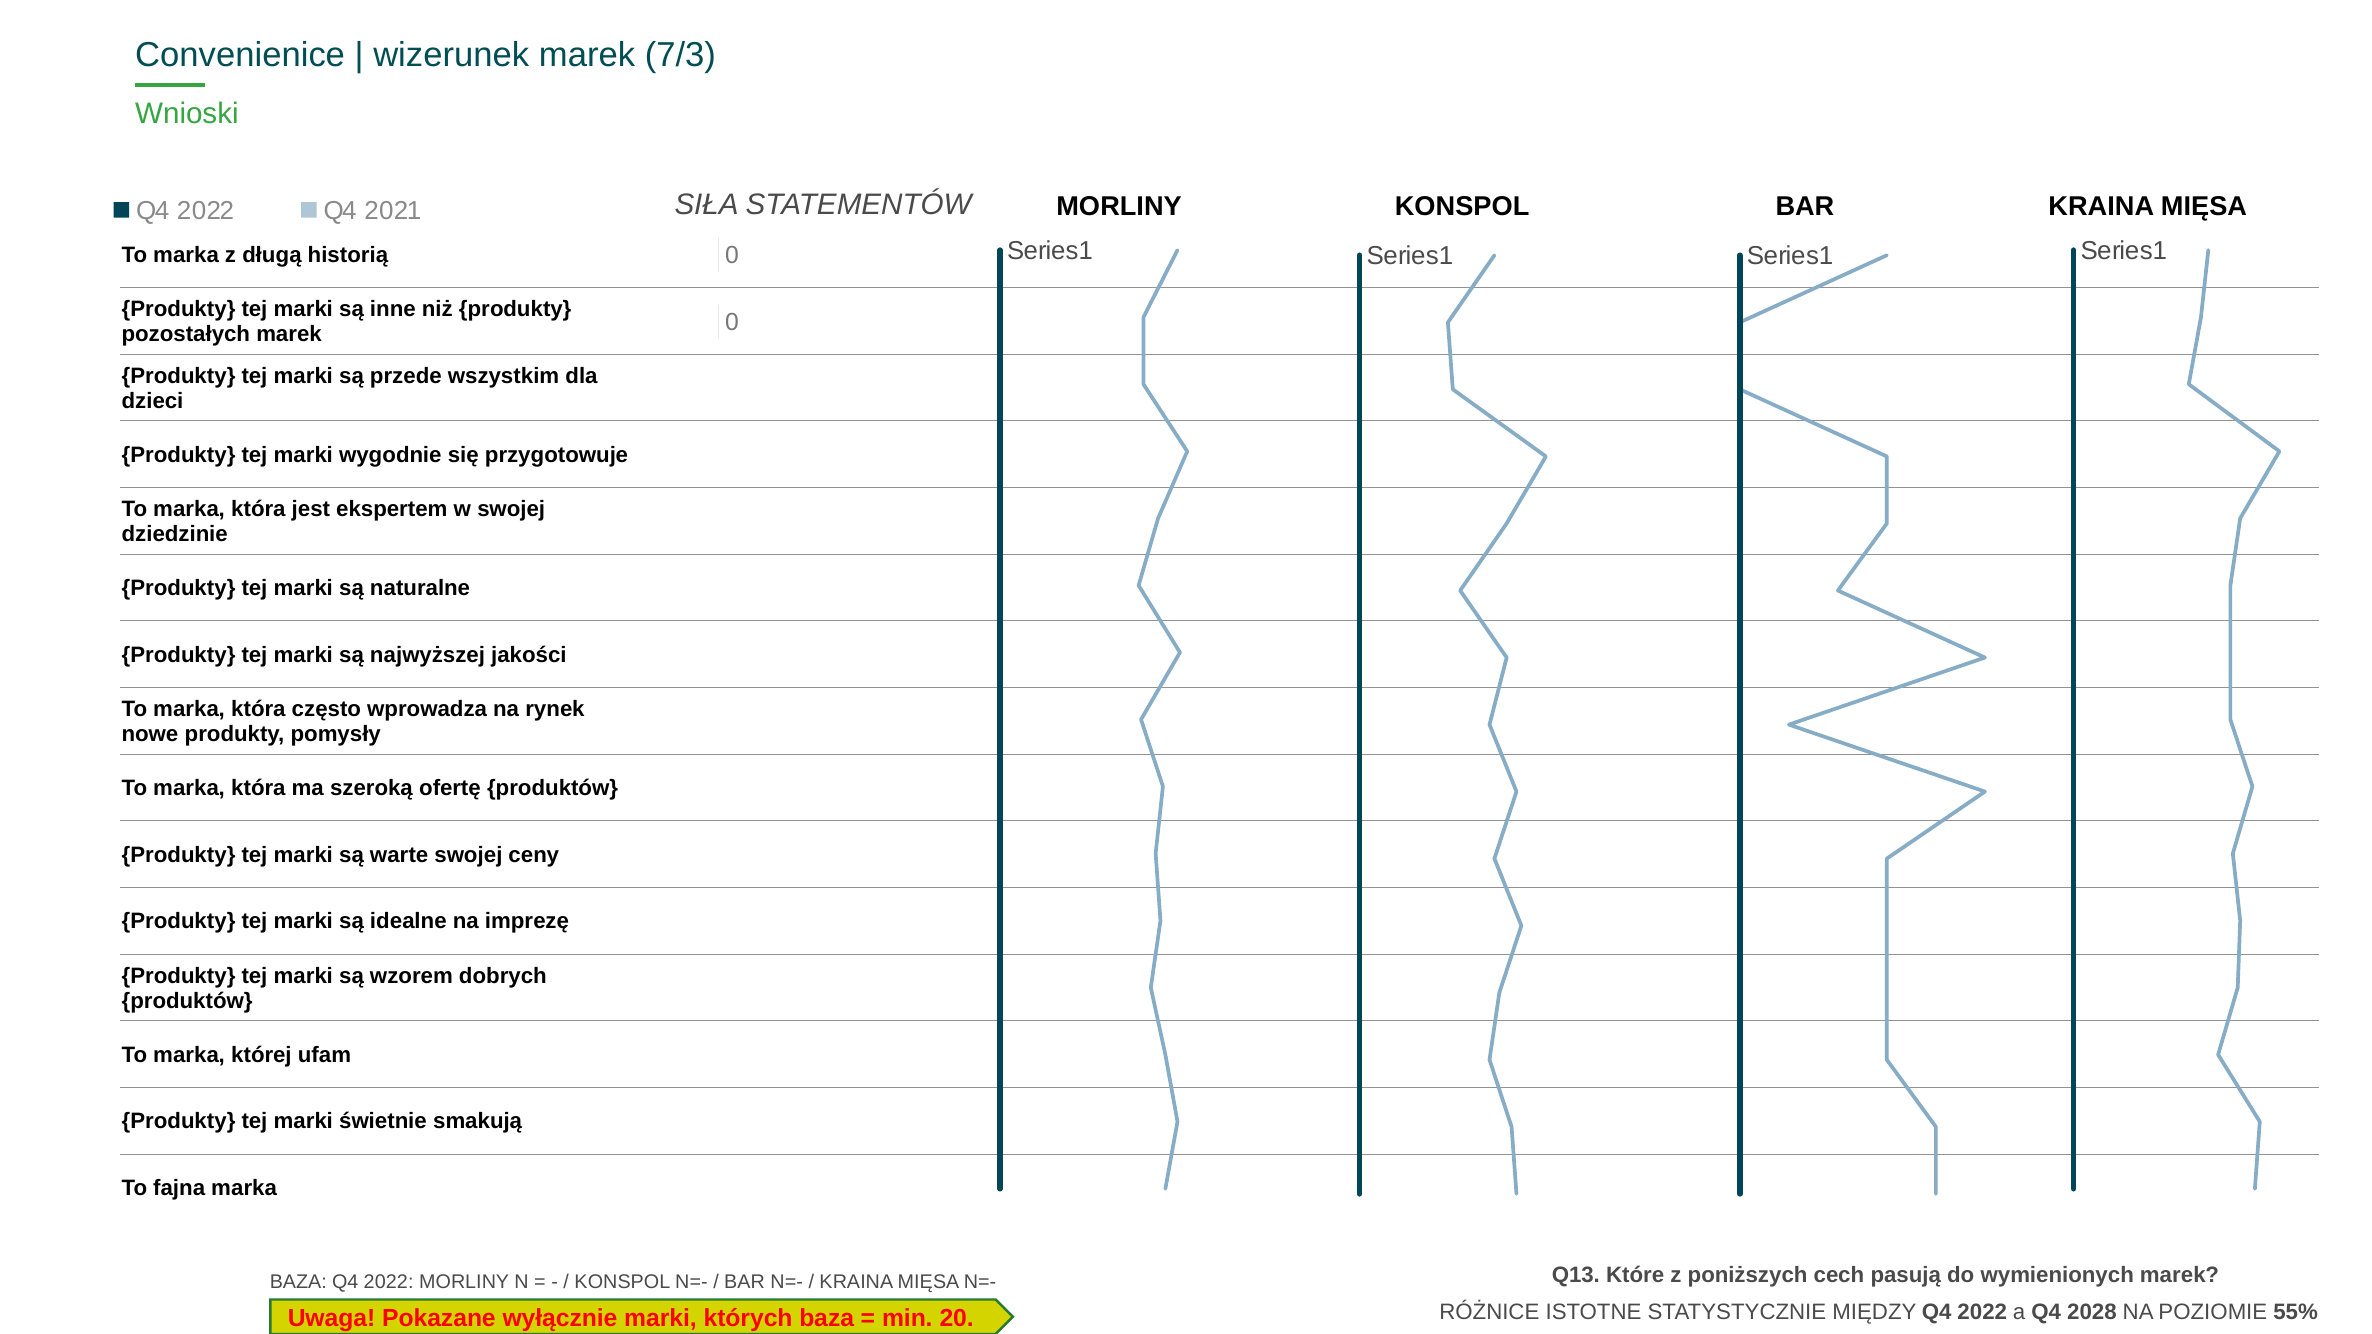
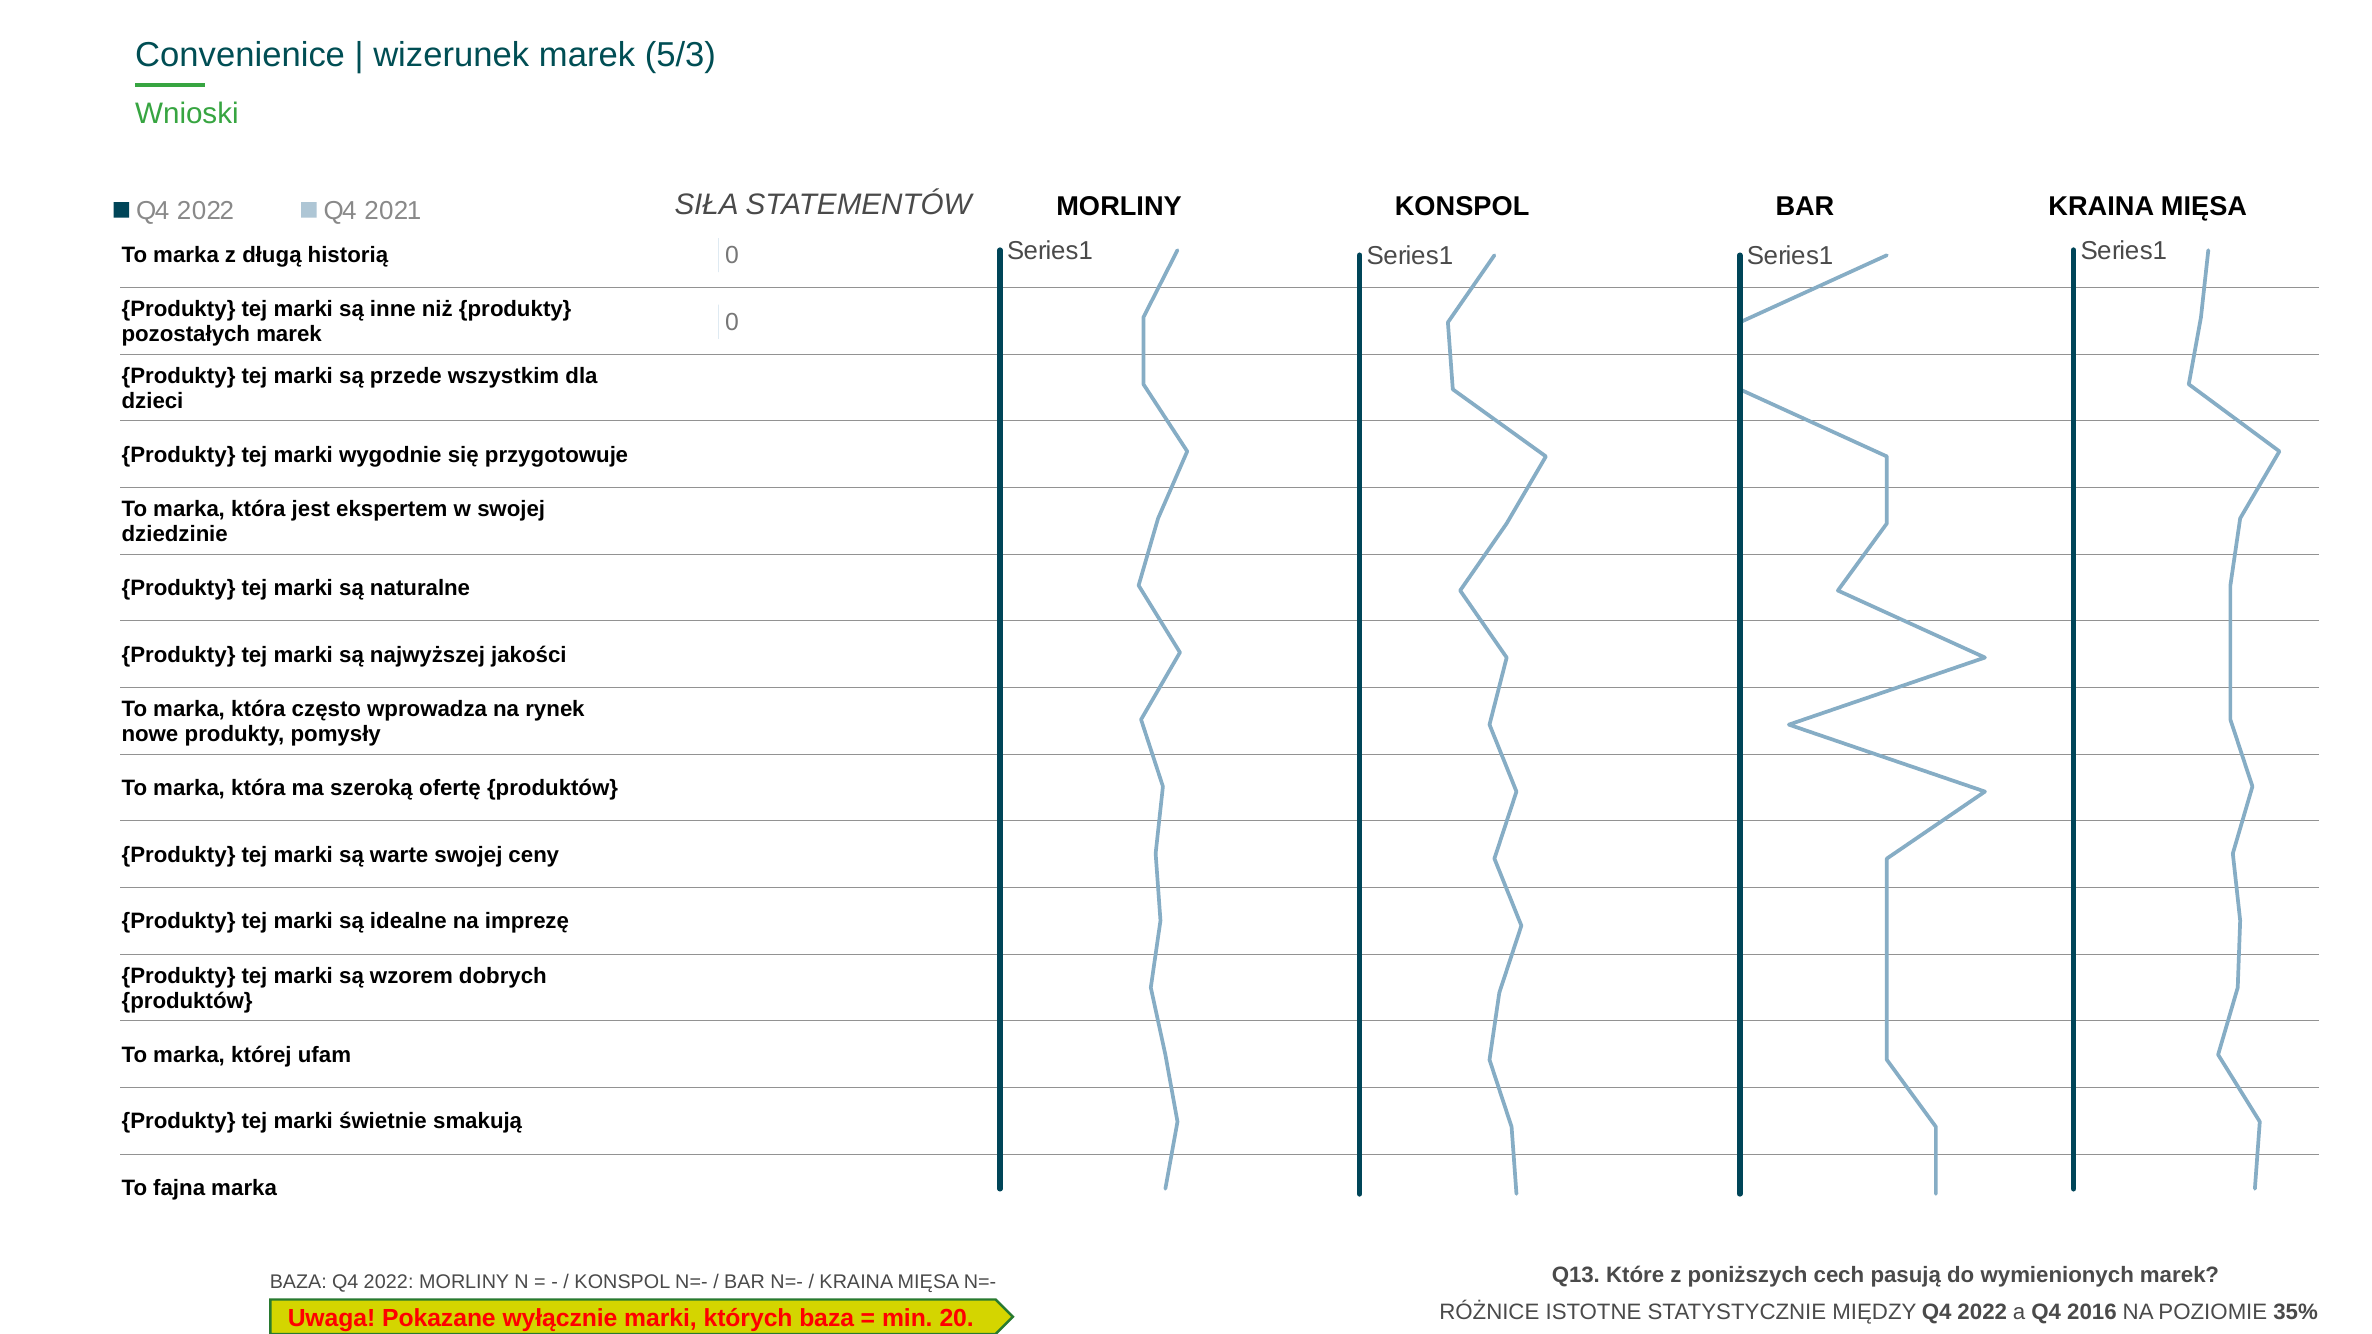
7/3: 7/3 -> 5/3 (680, 55)
2028: 2028 -> 2016 (2092, 1312)
55%: 55% -> 35% (2296, 1312)
